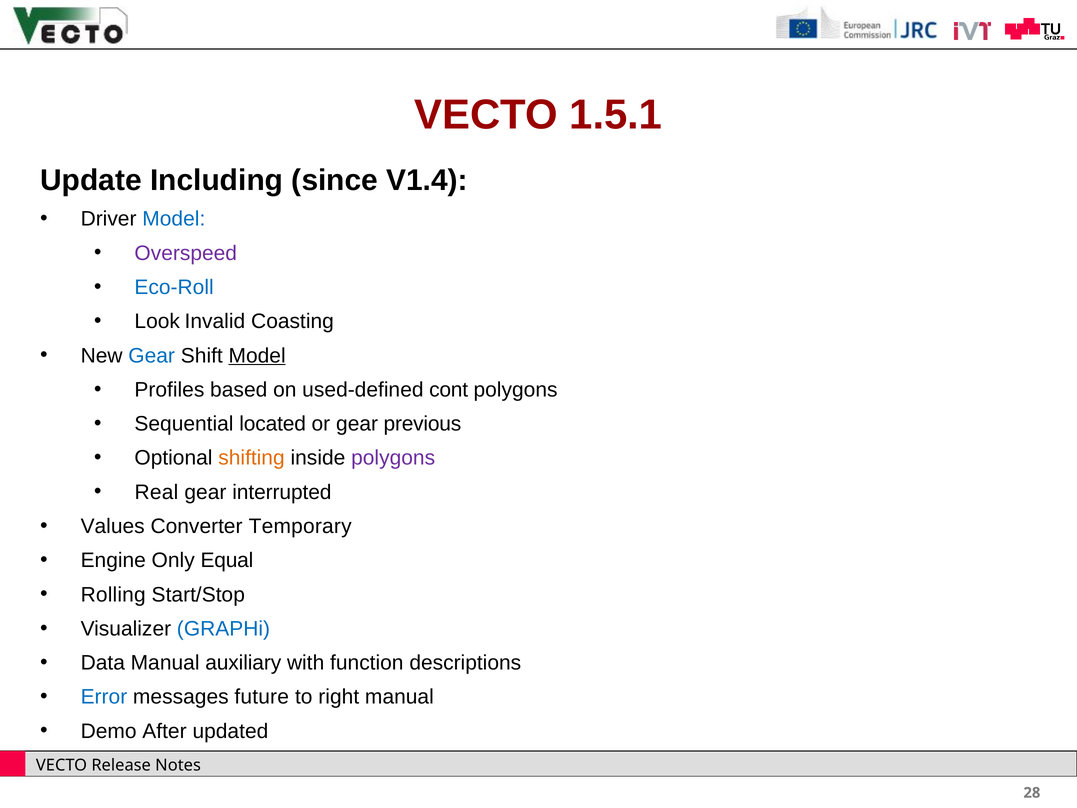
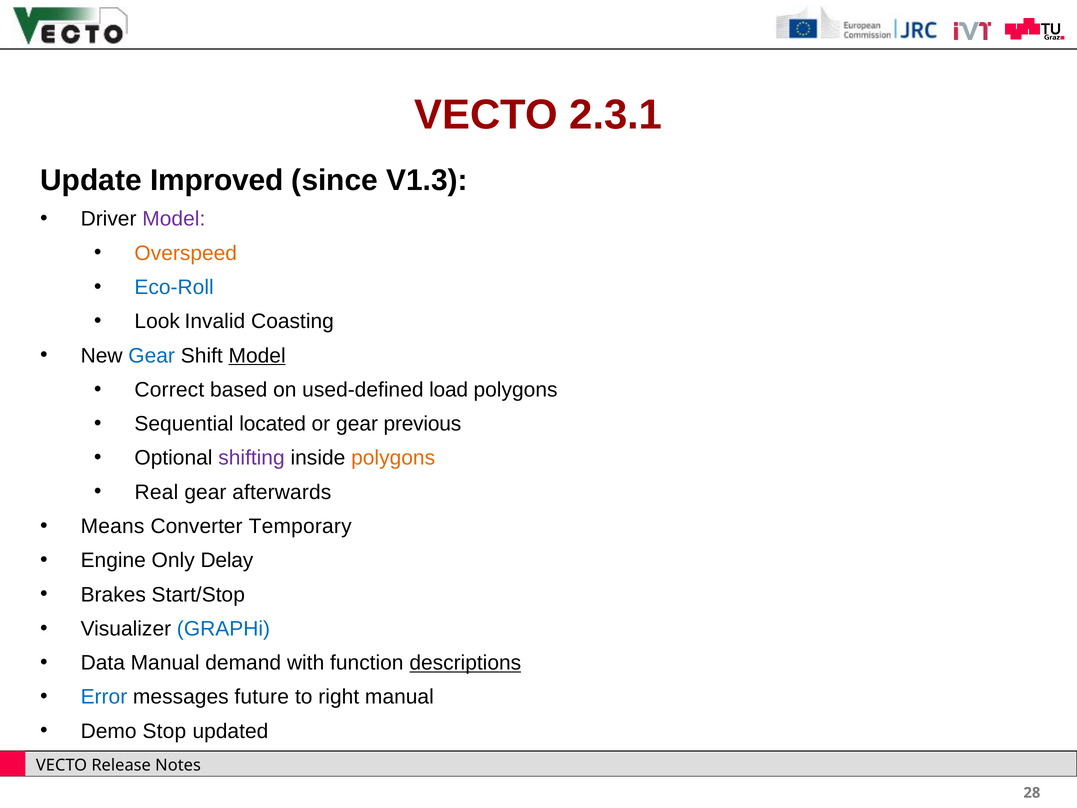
1.5.1: 1.5.1 -> 2.3.1 (616, 115)
Including: Including -> Improved (217, 180)
V1.4: V1.4 -> V1.3 (427, 180)
Model colour: blue -> purple (174, 219)
Overspeed colour: purple -> orange (186, 253)
Profiles: Profiles -> Correct (169, 390)
cont: cont -> load (449, 390)
shifting colour: orange -> purple (252, 458)
polygons colour: purple -> orange (393, 458)
interrupted: interrupted -> afterwards (282, 492)
Values: Values -> Means (113, 526)
Equal: Equal -> Delay (227, 560)
Rolling: Rolling -> Brakes (113, 594)
auxiliary: auxiliary -> demand (243, 663)
descriptions underline: none -> present (465, 663)
After: After -> Stop (164, 731)
